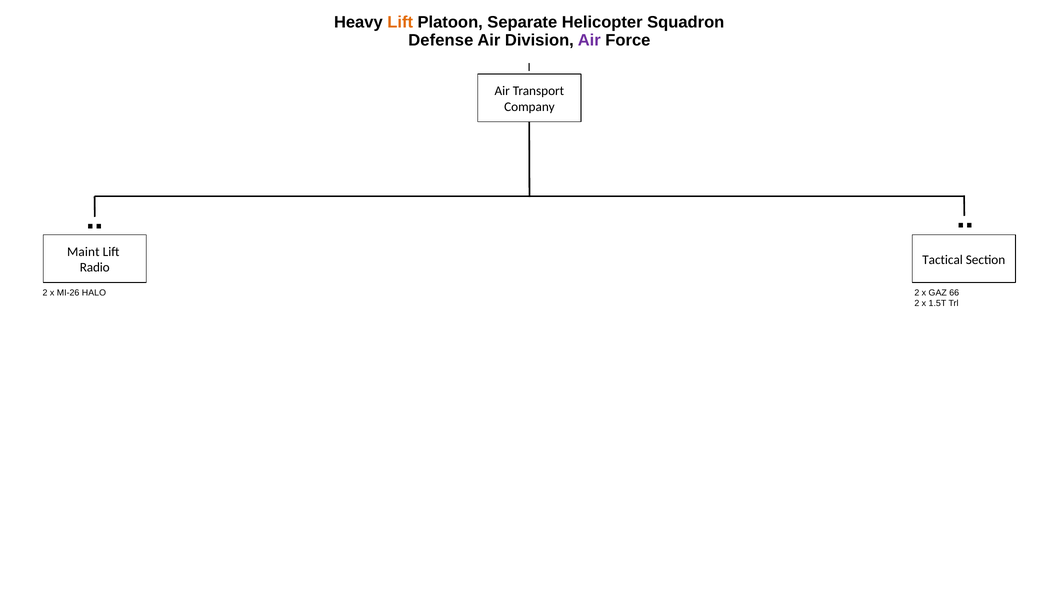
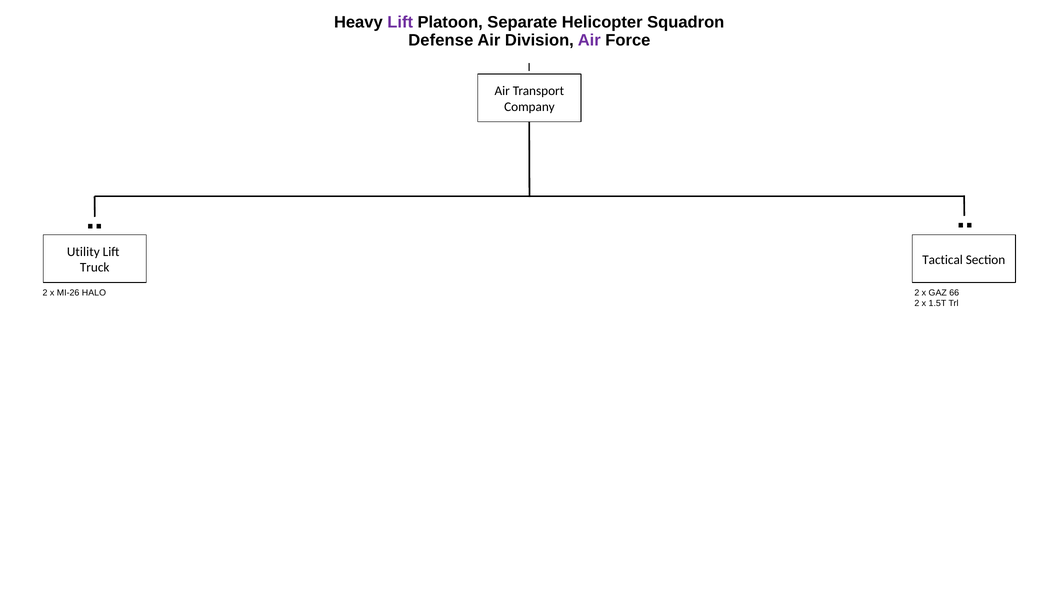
Lift colour: orange -> purple (400, 22)
Maint: Maint -> Utility (83, 252)
Radio: Radio -> Truck (95, 267)
